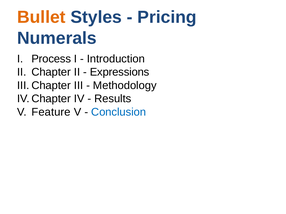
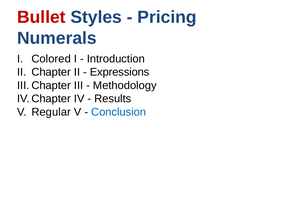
Bullet colour: orange -> red (41, 17)
Process: Process -> Colored (51, 59)
Feature: Feature -> Regular (51, 112)
